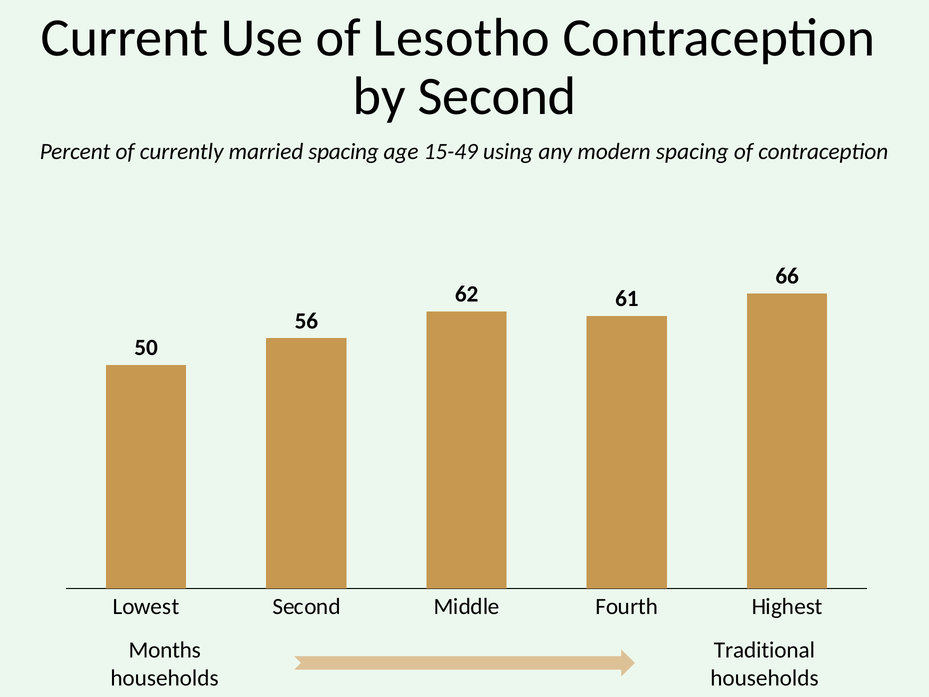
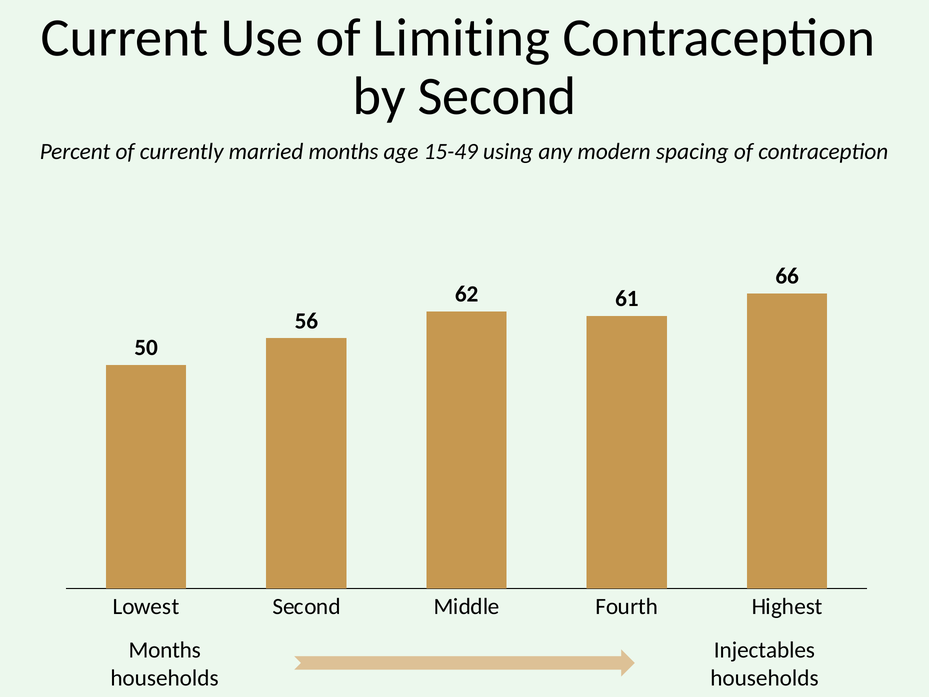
Lesotho: Lesotho -> Limiting (462, 38)
married spacing: spacing -> months (344, 152)
Traditional: Traditional -> Injectables (764, 650)
